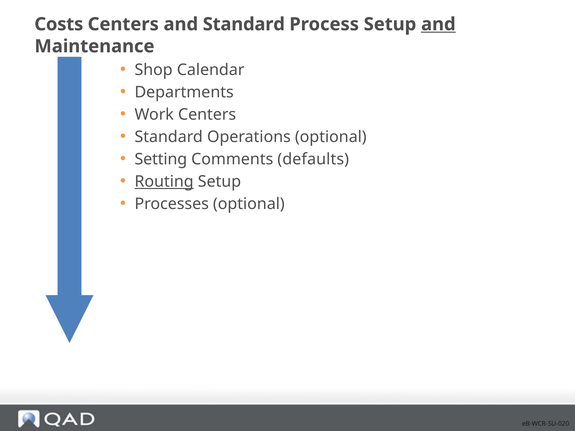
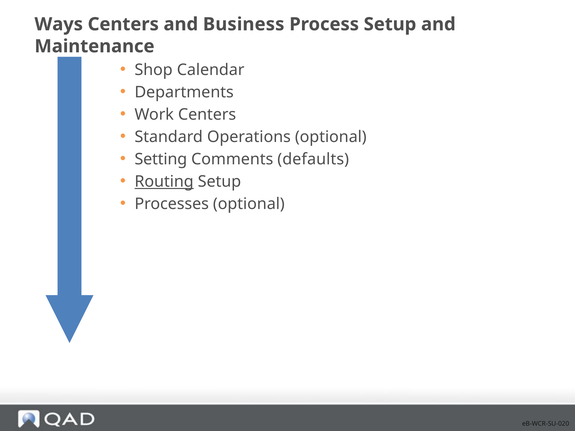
Costs: Costs -> Ways (59, 24)
and Standard: Standard -> Business (244, 24)
and underline: present -> none (438, 24)
